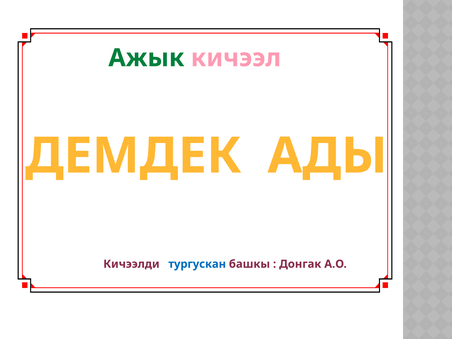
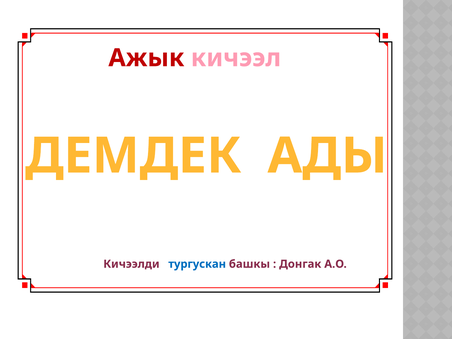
Ажык colour: green -> red (146, 58)
